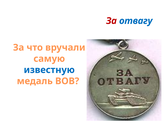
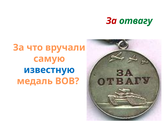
отвагу colour: blue -> green (136, 21)
